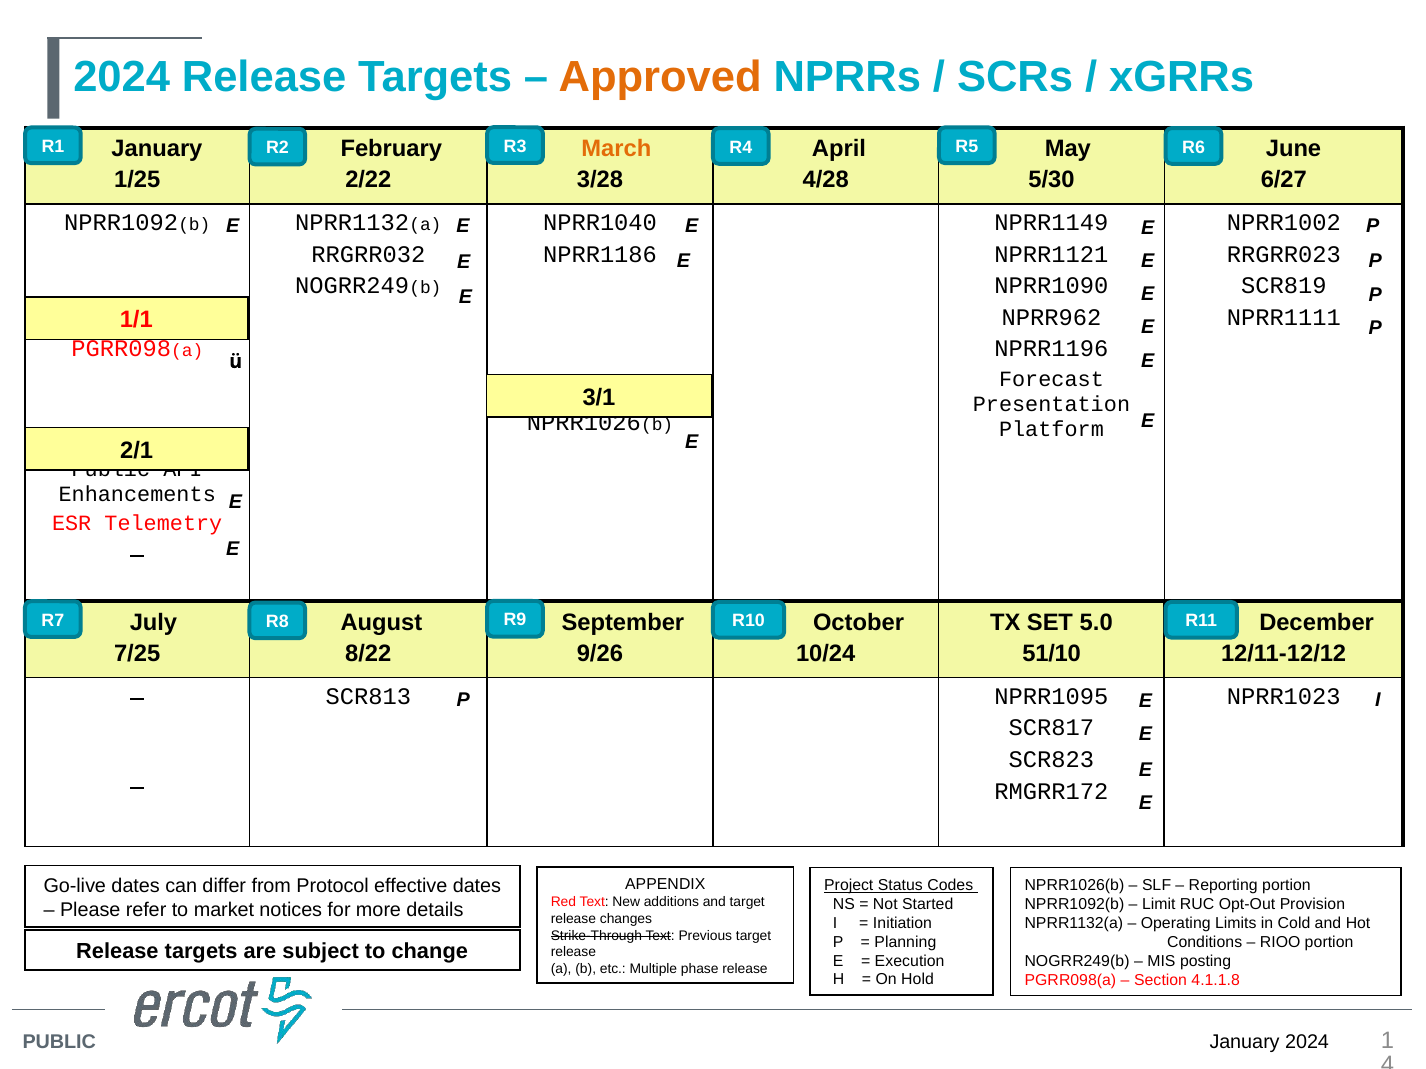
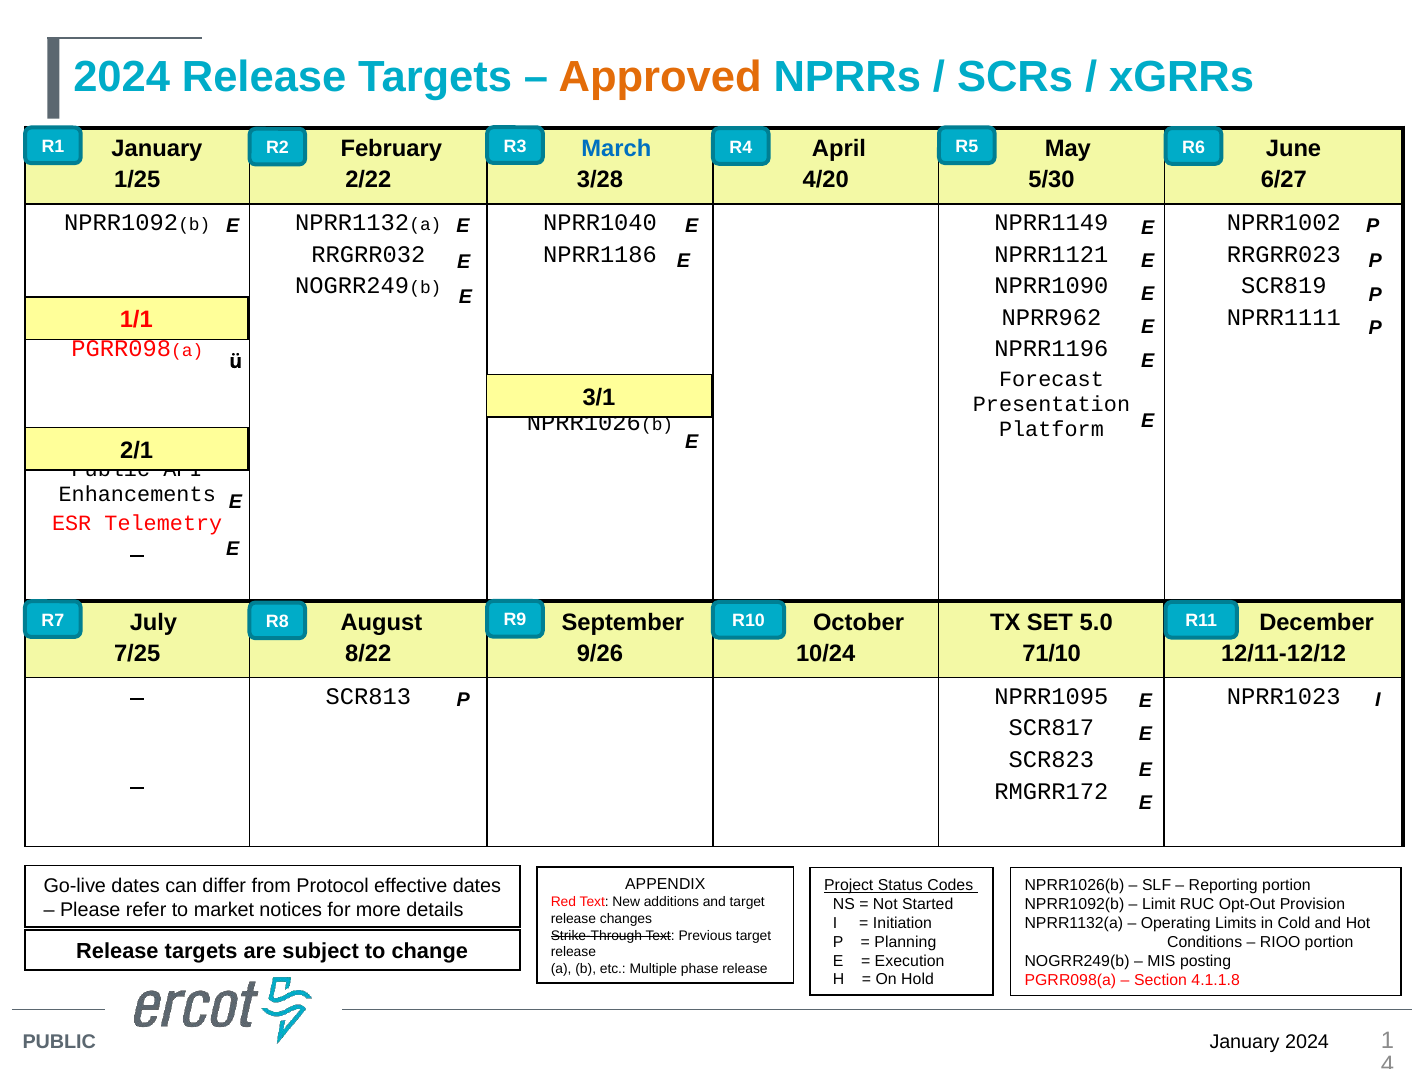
March colour: orange -> blue (616, 149)
4/28: 4/28 -> 4/20 (826, 180)
51/10: 51/10 -> 71/10 (1052, 654)
